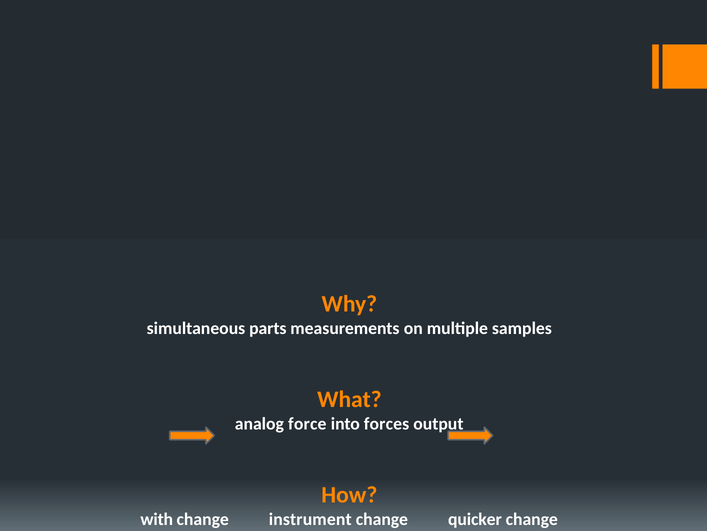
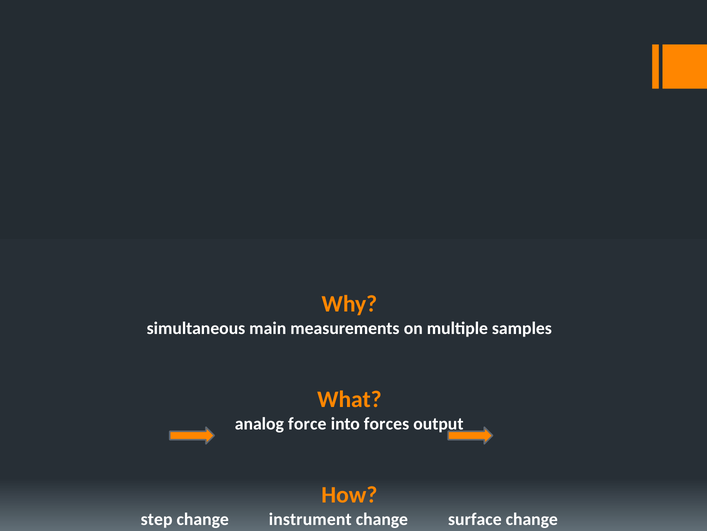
parts: parts -> main (268, 328)
with: with -> step (157, 519)
quicker: quicker -> surface (475, 519)
